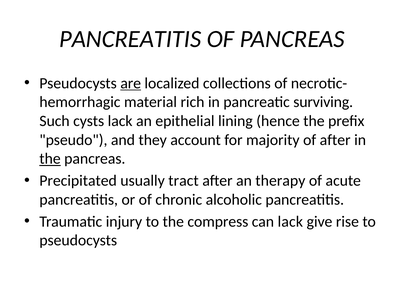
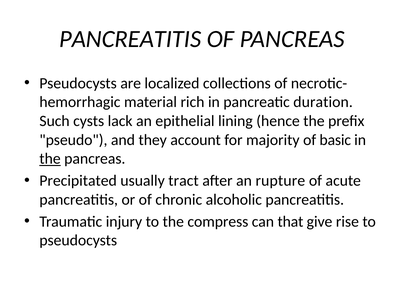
are underline: present -> none (131, 83)
surviving: surviving -> duration (323, 102)
of after: after -> basic (335, 140)
therapy: therapy -> rupture (280, 181)
can lack: lack -> that (290, 222)
